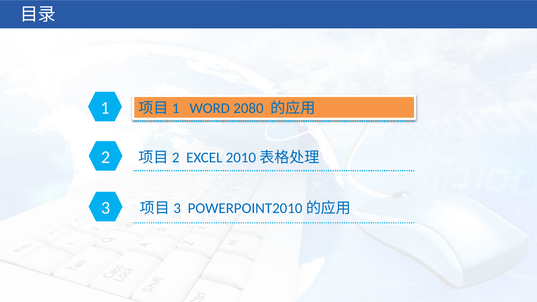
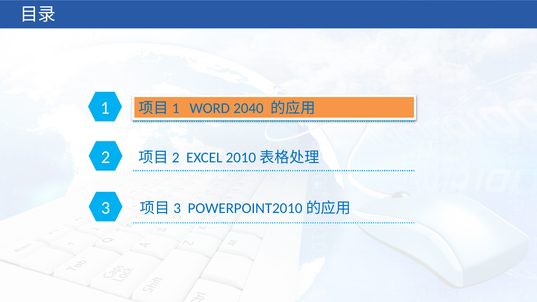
2080: 2080 -> 2040 (248, 108)
